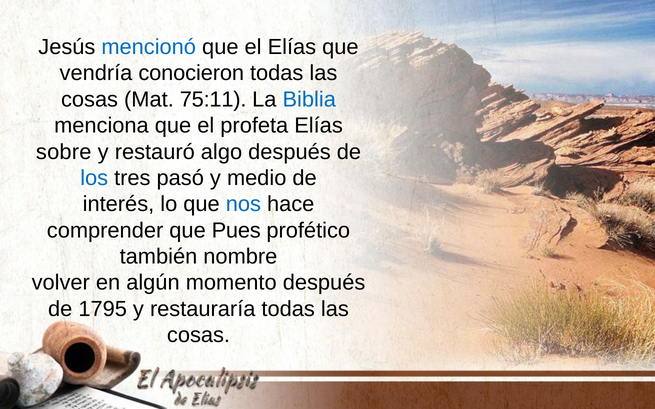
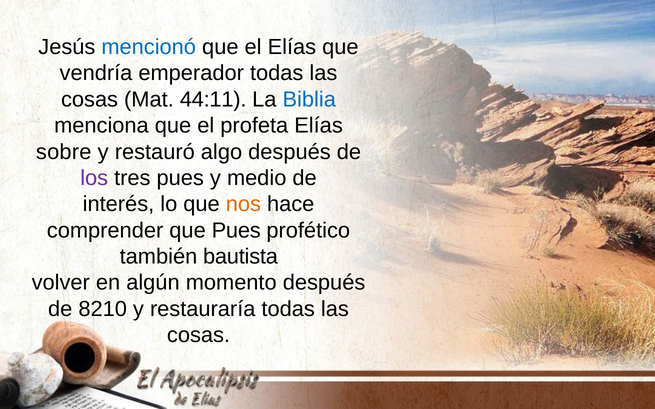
conocieron: conocieron -> emperador (191, 73)
75:11: 75:11 -> 44:11 (213, 100)
los colour: blue -> purple (94, 178)
tres pasó: pasó -> pues (180, 178)
nos colour: blue -> orange (243, 204)
nombre: nombre -> bautista (240, 257)
1795: 1795 -> 8210 (103, 309)
